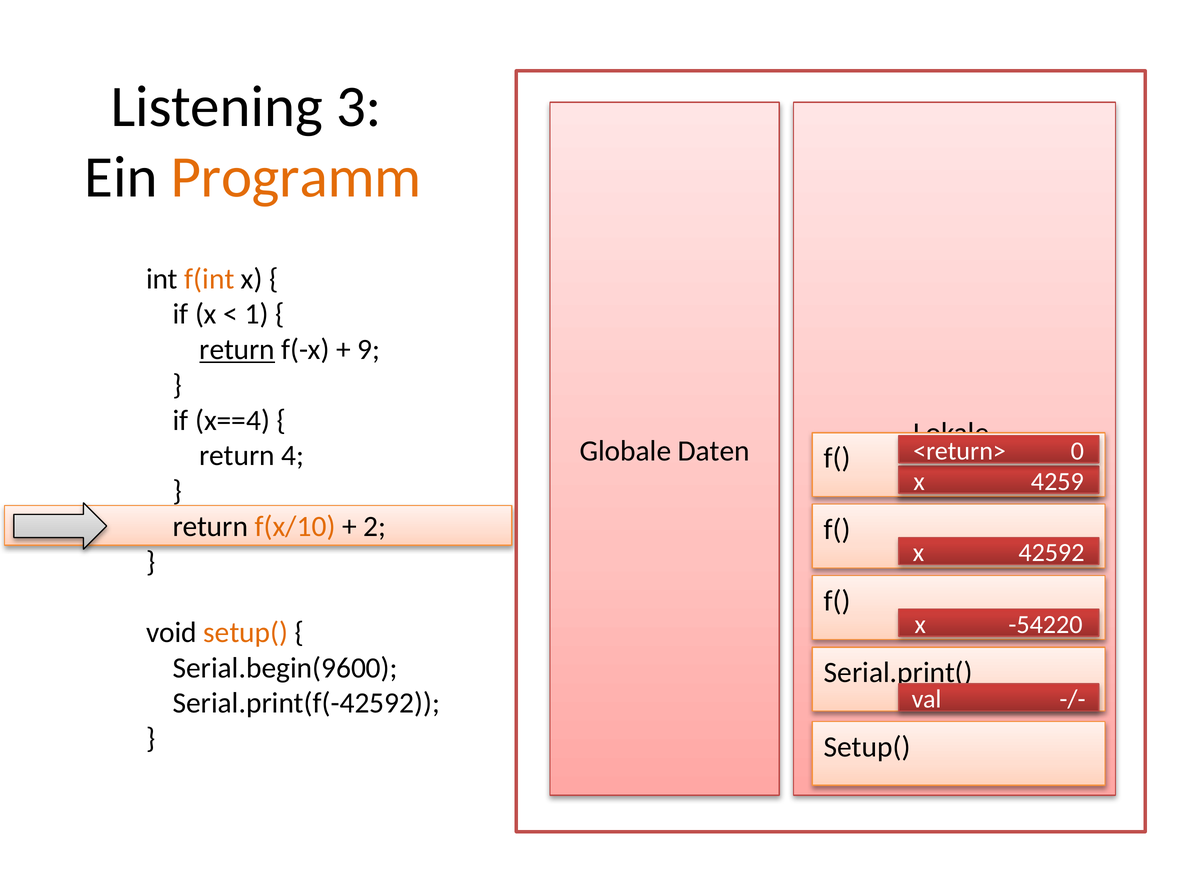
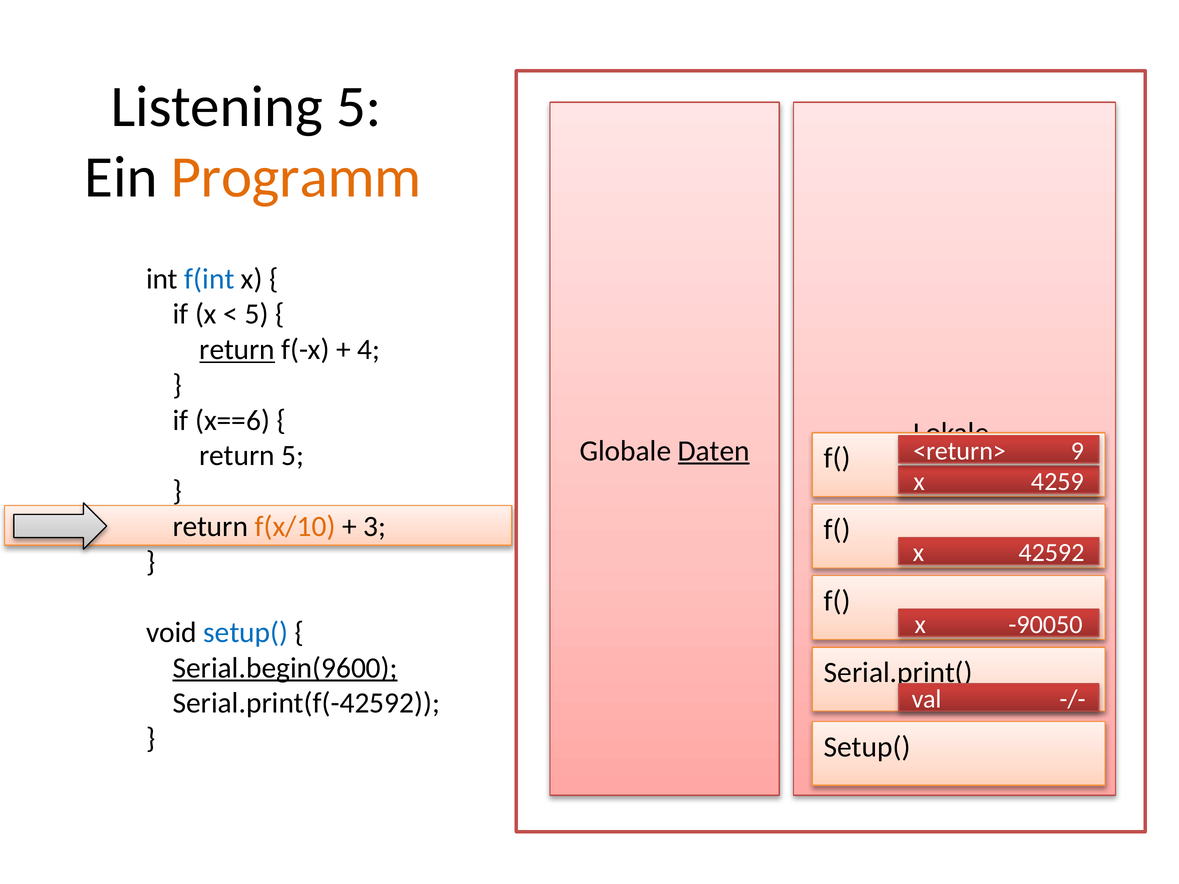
Listening 3: 3 -> 5 (359, 107)
f(int colour: orange -> blue (209, 279)
1: 1 -> 5 (257, 314)
9: 9 -> 4 (369, 350)
x==4: x==4 -> x==6 (233, 420)
Daten underline: none -> present (714, 451)
0: 0 -> 9 (1077, 451)
return 4: 4 -> 5 (293, 456)
2: 2 -> 3 (375, 527)
-54220: -54220 -> -90050 (1045, 625)
setup( colour: orange -> blue (246, 633)
Serial.begin(9600 underline: none -> present (285, 668)
